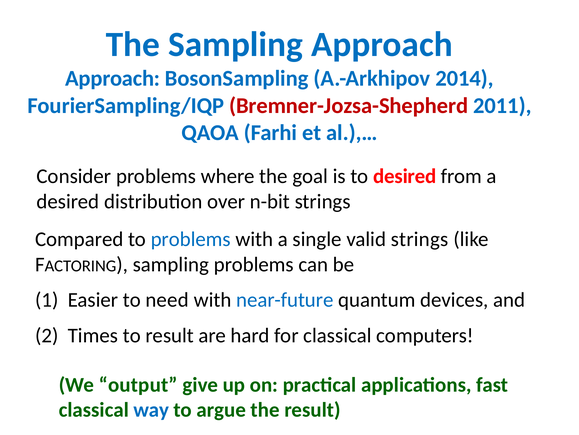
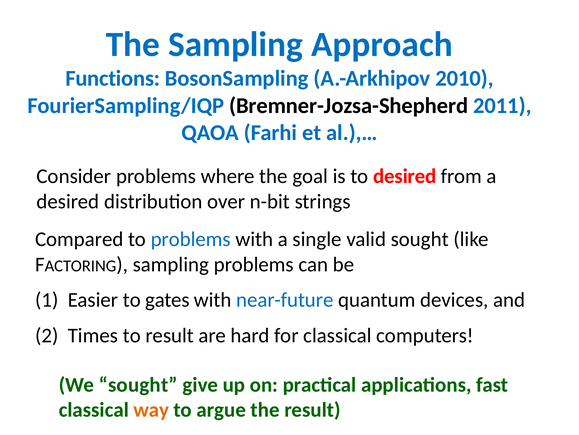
Approach: Approach -> Functions (113, 78)
2014: 2014 -> 2010 (465, 78)
Bremner-Jozsa-Shepherd colour: red -> black (349, 105)
valid strings: strings -> sought (420, 239)
need: need -> gates (167, 300)
We output: output -> sought (138, 384)
way colour: blue -> orange (151, 409)
